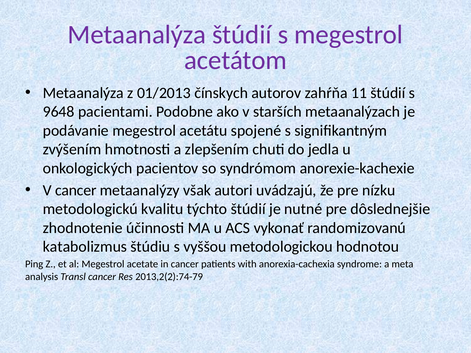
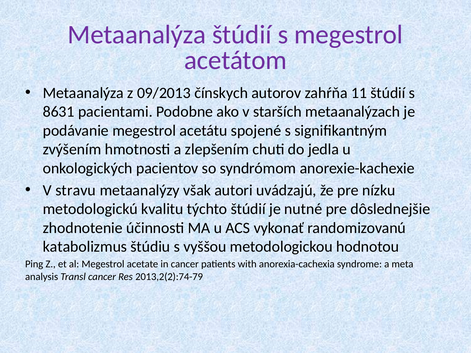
01/2013: 01/2013 -> 09/2013 (164, 93)
9648: 9648 -> 8631 (59, 112)
V cancer: cancer -> stravu (76, 190)
